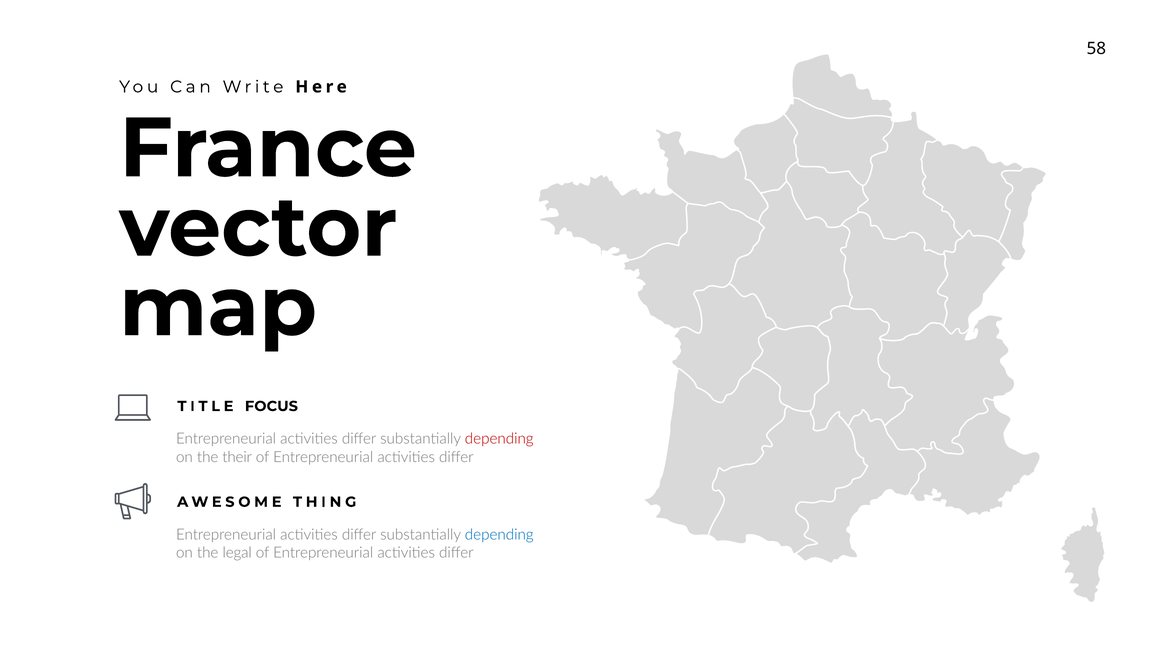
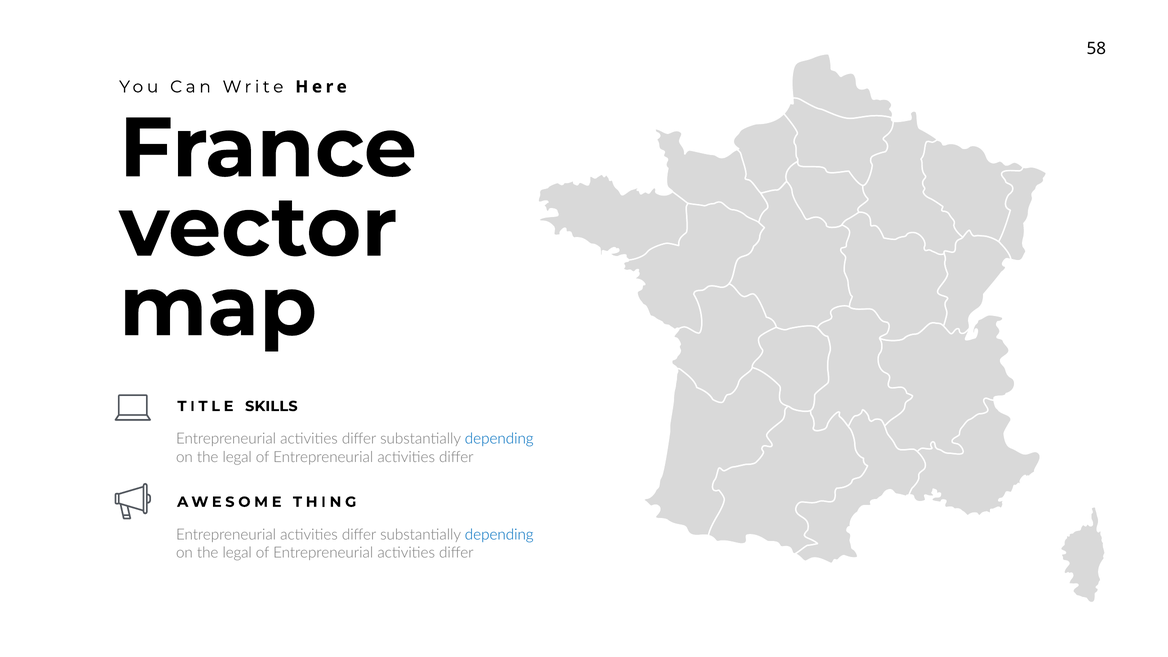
FOCUS: FOCUS -> SKILLS (271, 406)
depending colour: red -> blue (499, 439)
their: their -> legal (237, 457)
